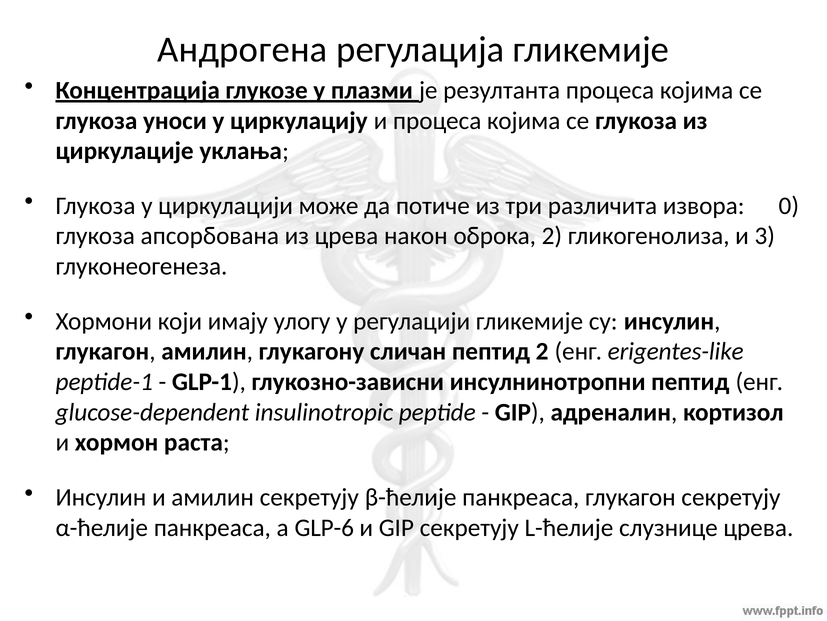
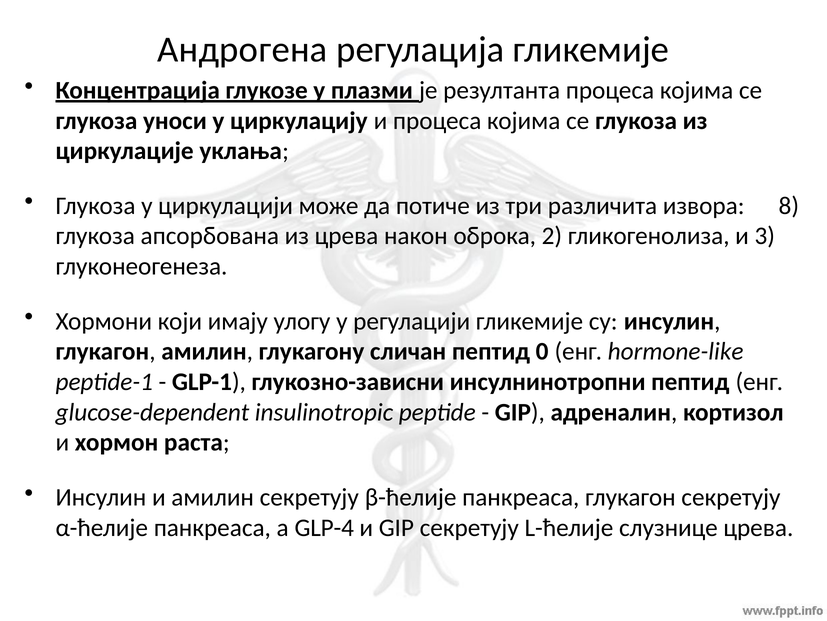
0: 0 -> 8 (789, 206)
пептид 2: 2 -> 0 (542, 351)
erigentes-like: erigentes-like -> hormone-like (676, 351)
GLP-6: GLP-6 -> GLP-4 (324, 527)
